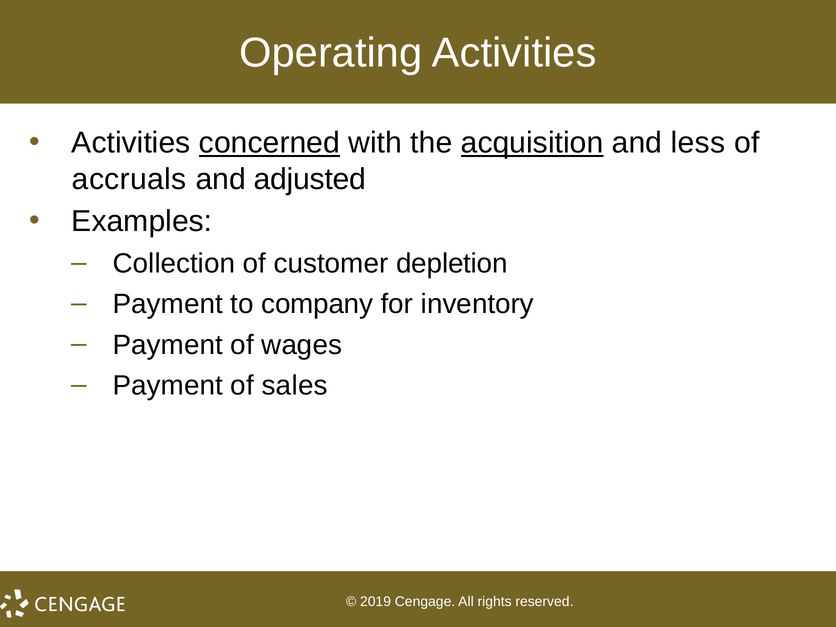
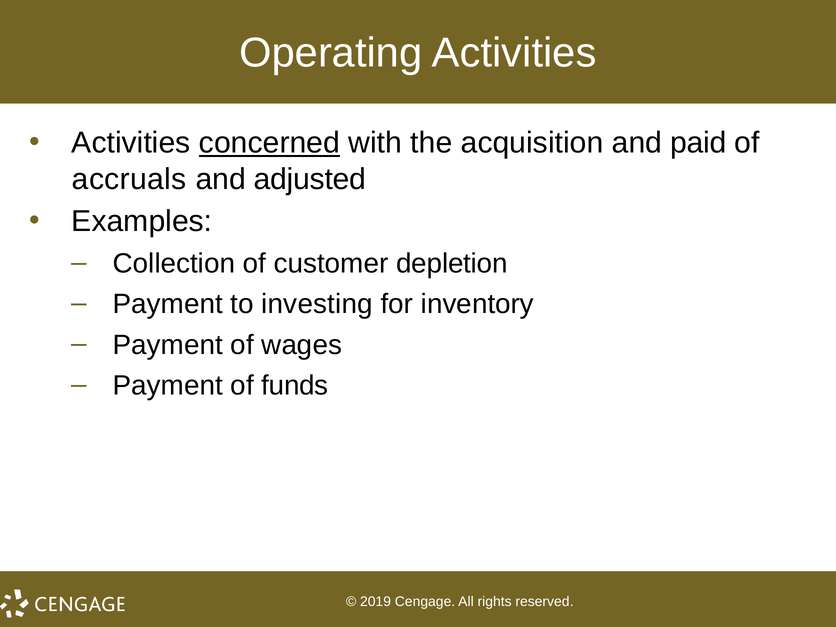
acquisition underline: present -> none (532, 143)
less: less -> paid (698, 143)
company: company -> investing (317, 304)
sales: sales -> funds (295, 385)
